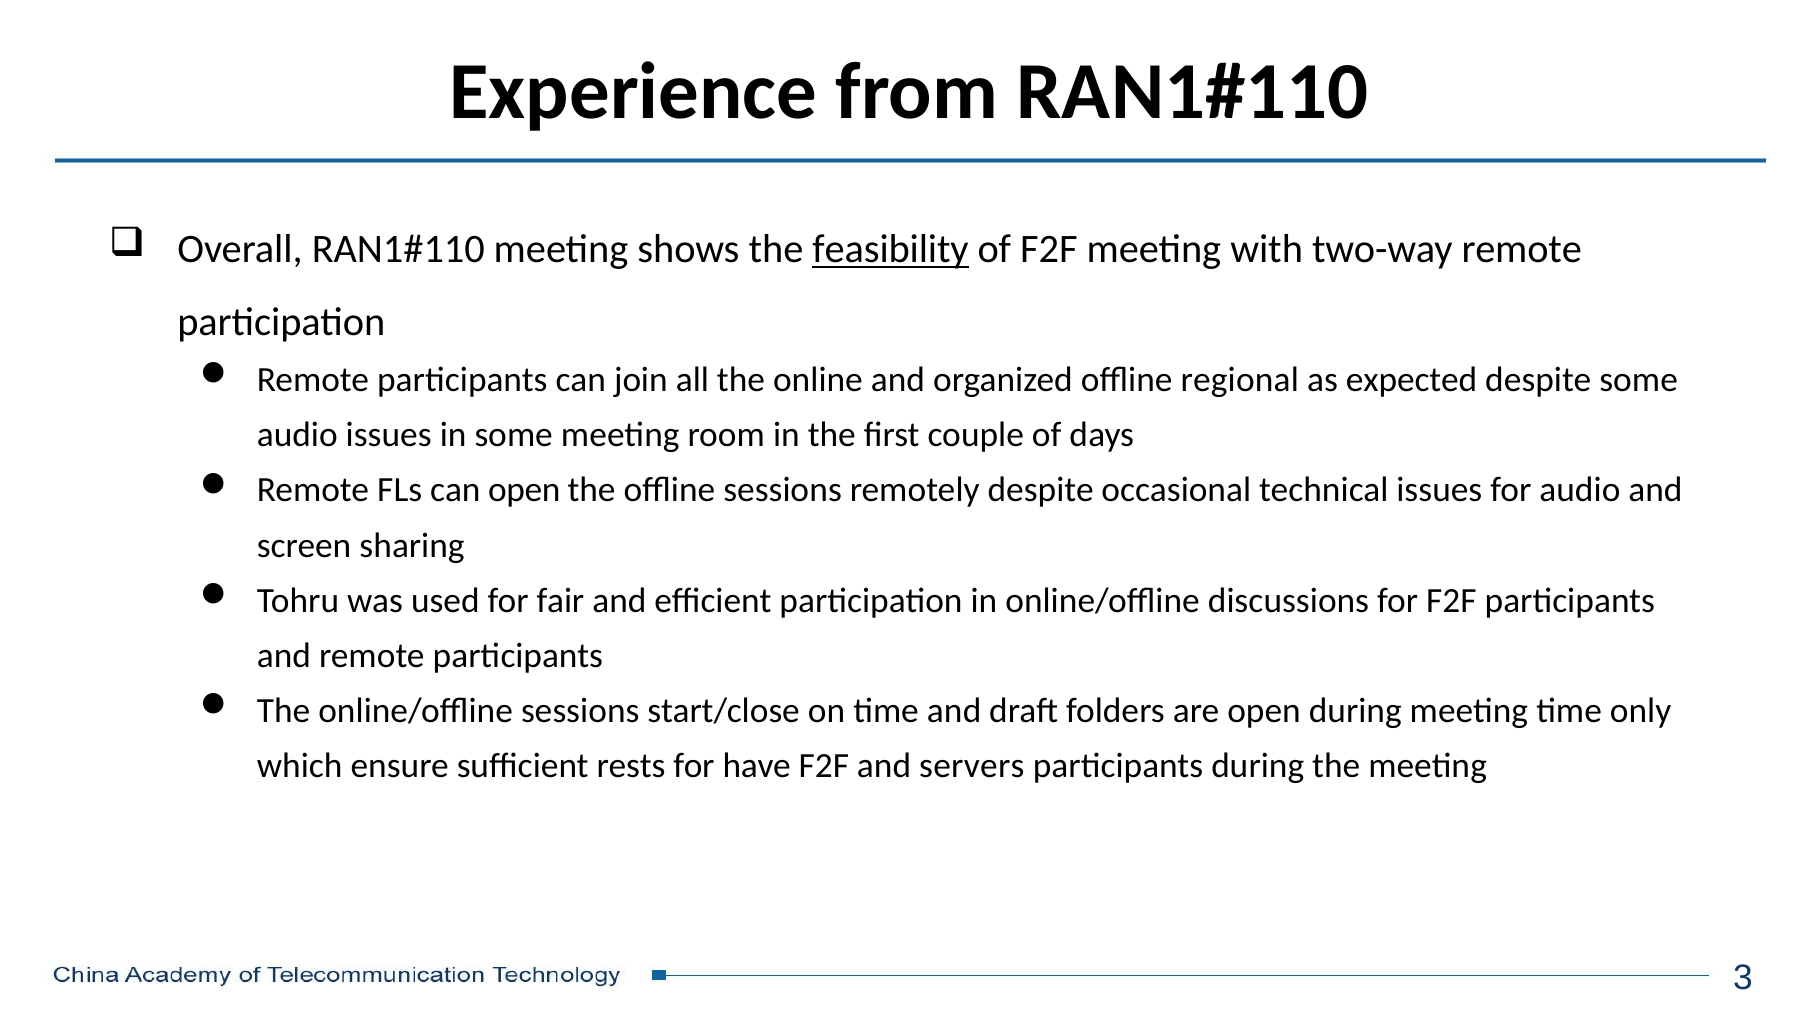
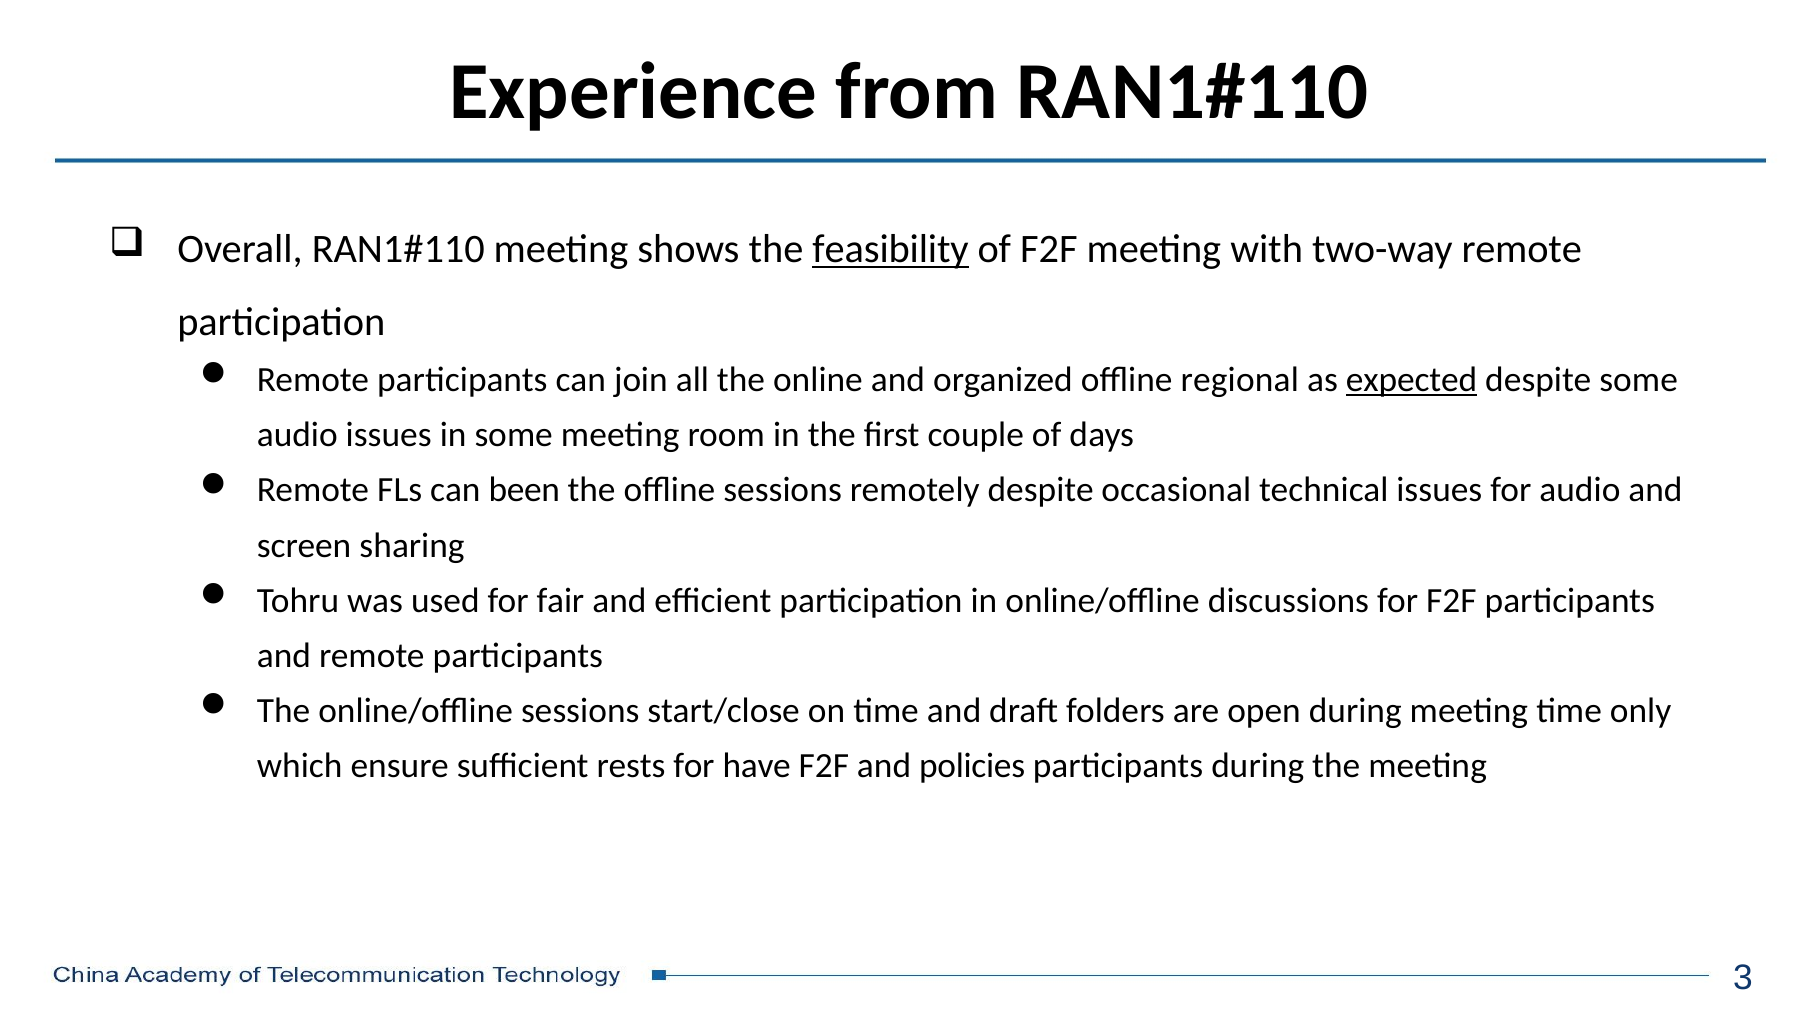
expected underline: none -> present (1412, 380)
can open: open -> been (524, 490)
servers: servers -> policies (972, 766)
